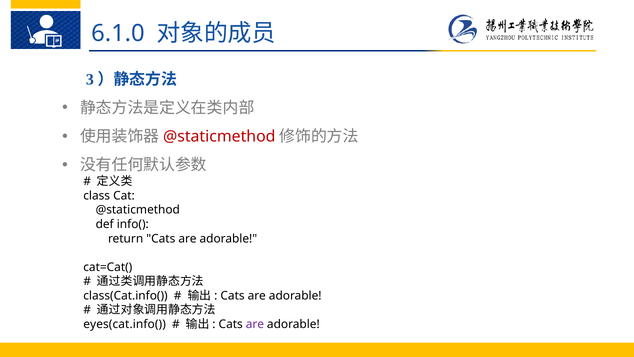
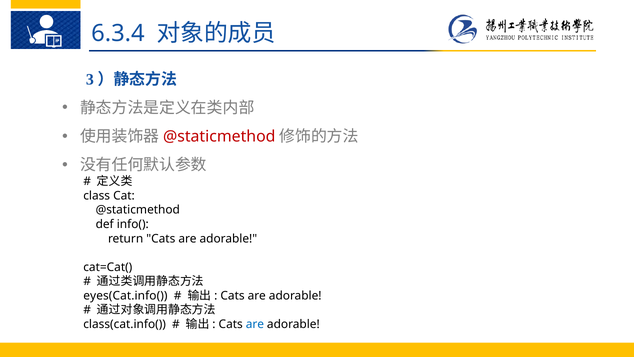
6.1.0: 6.1.0 -> 6.3.4 (118, 33)
class(Cat.info(: class(Cat.info( -> eyes(Cat.info( (125, 295)
eyes(cat.info(: eyes(cat.info( -> class(cat.info( (125, 324)
are colour: purple -> blue (255, 324)
